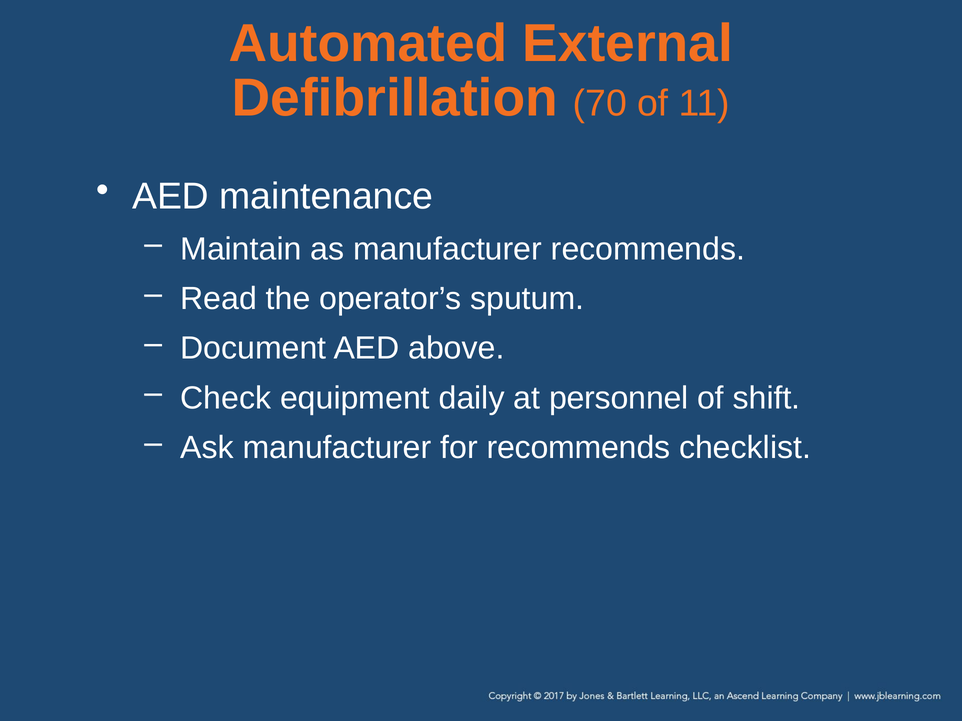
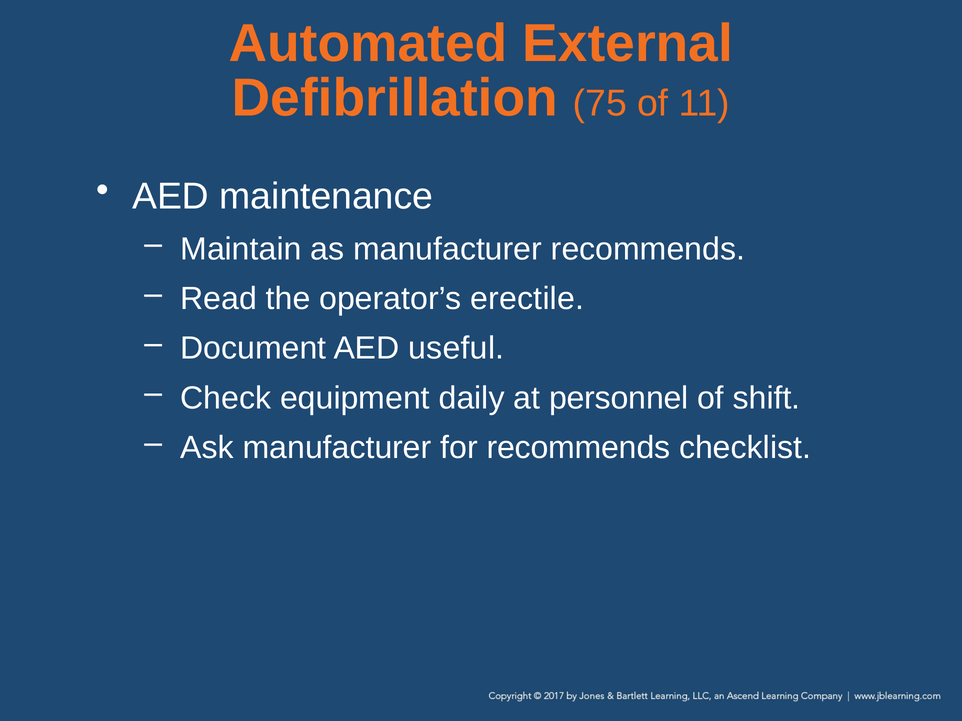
70: 70 -> 75 (600, 103)
sputum: sputum -> erectile (527, 299)
above: above -> useful (456, 349)
